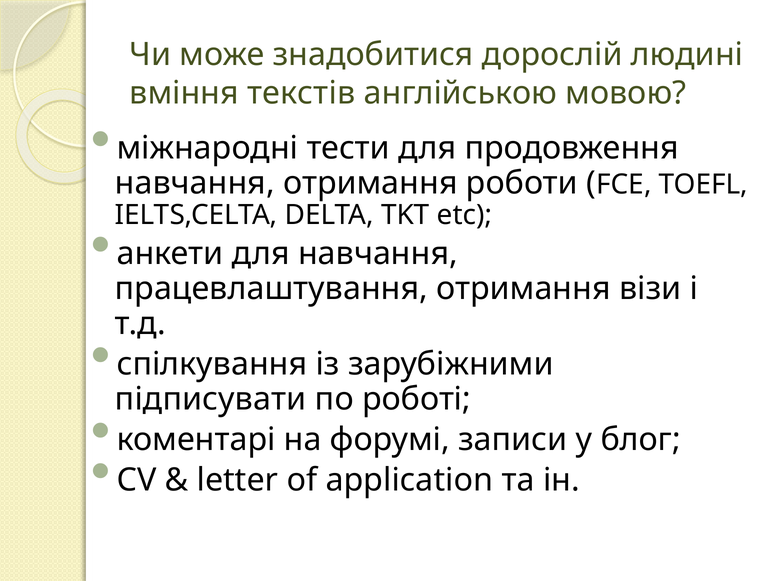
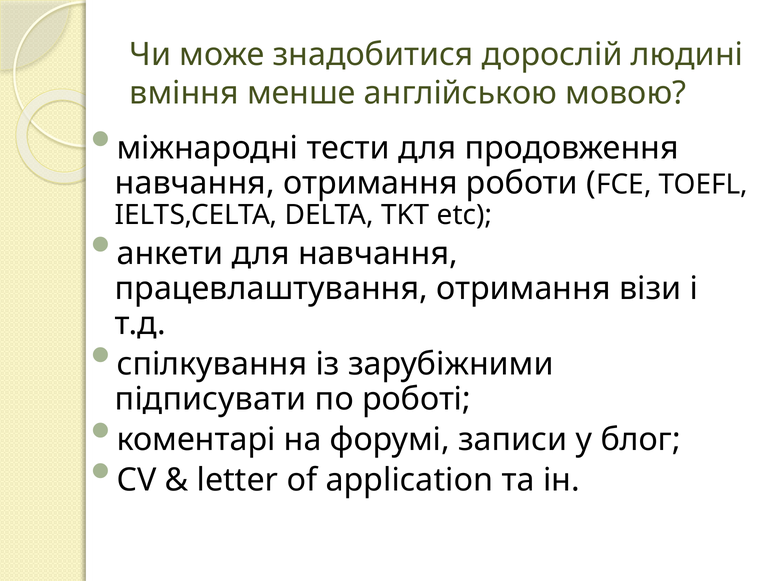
текстів: текстів -> менше (301, 93)
